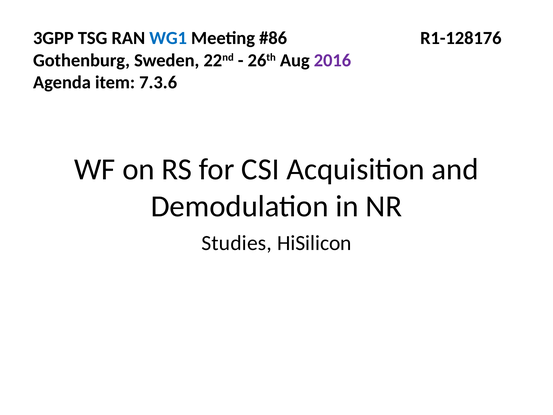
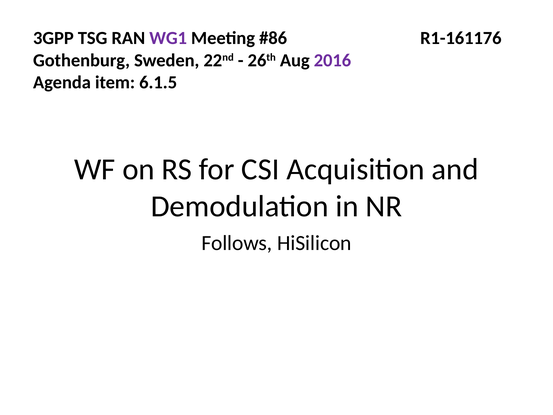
WG1 colour: blue -> purple (168, 38)
R1-128176: R1-128176 -> R1-161176 (461, 38)
7.3.6: 7.3.6 -> 6.1.5 (158, 82)
Studies: Studies -> Follows (237, 243)
